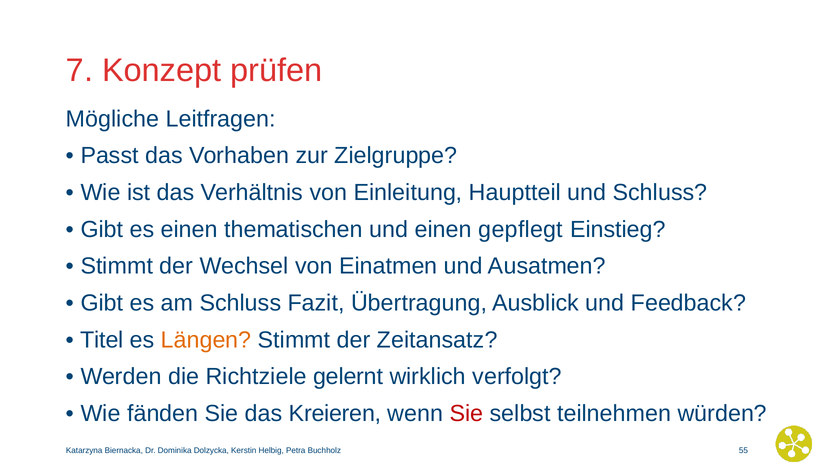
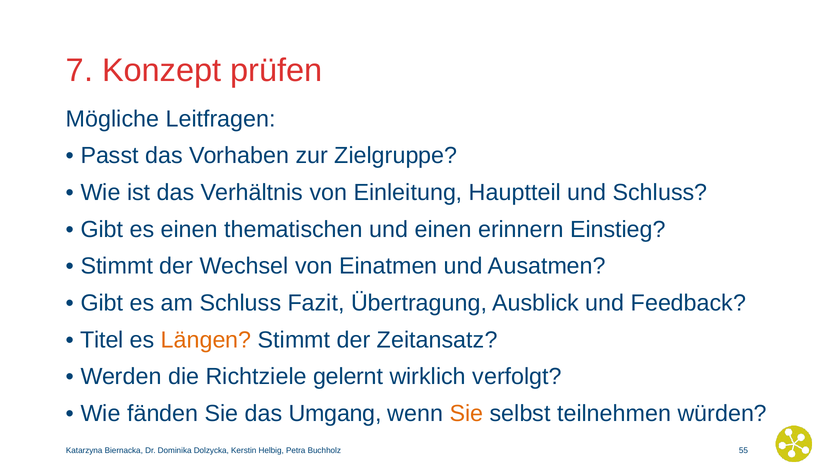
gepflegt: gepflegt -> erinnern (521, 229)
Kreieren: Kreieren -> Umgang (335, 413)
Sie colour: red -> orange (466, 413)
